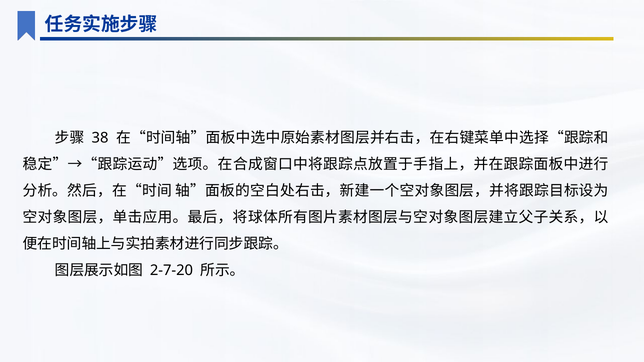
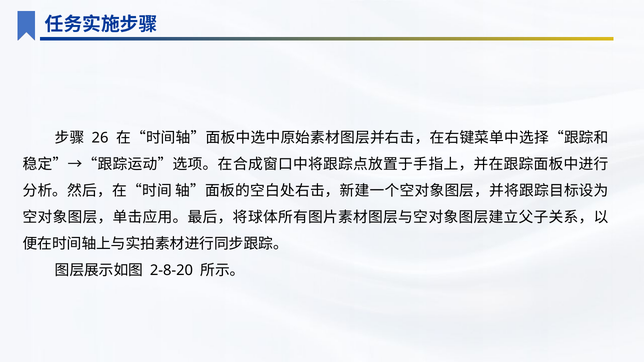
38: 38 -> 26 (100, 138)
2-7-20: 2-7-20 -> 2-8-20 (171, 271)
